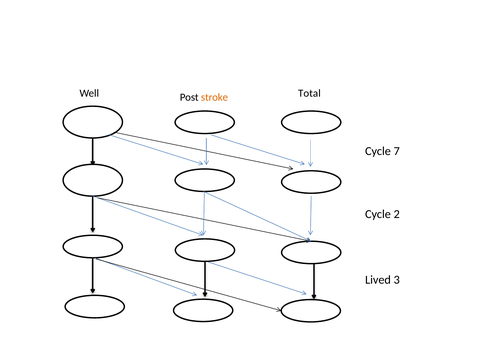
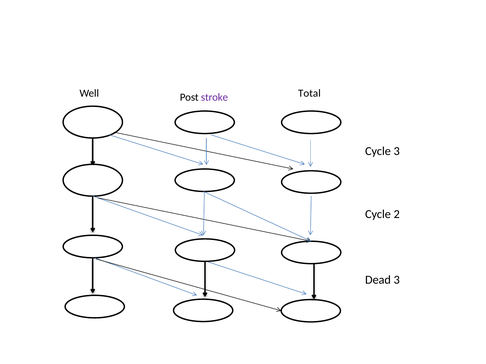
stroke colour: orange -> purple (214, 97)
Cycle 7: 7 -> 3 (397, 151)
Lived: Lived -> Dead (378, 280)
